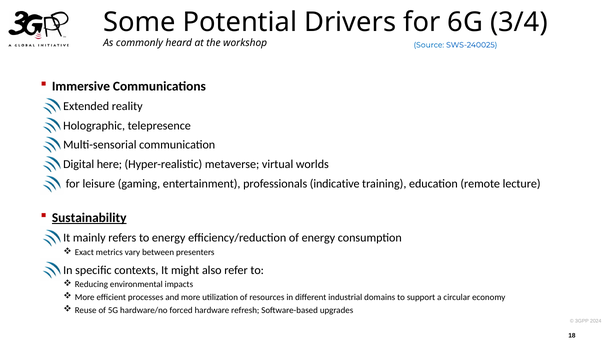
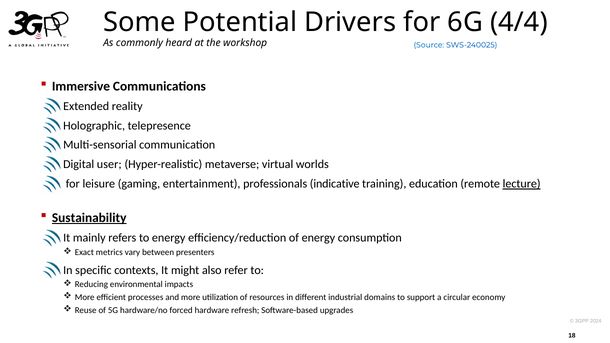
3/4: 3/4 -> 4/4 (519, 22)
here: here -> user (109, 164)
lecture underline: none -> present (522, 184)
